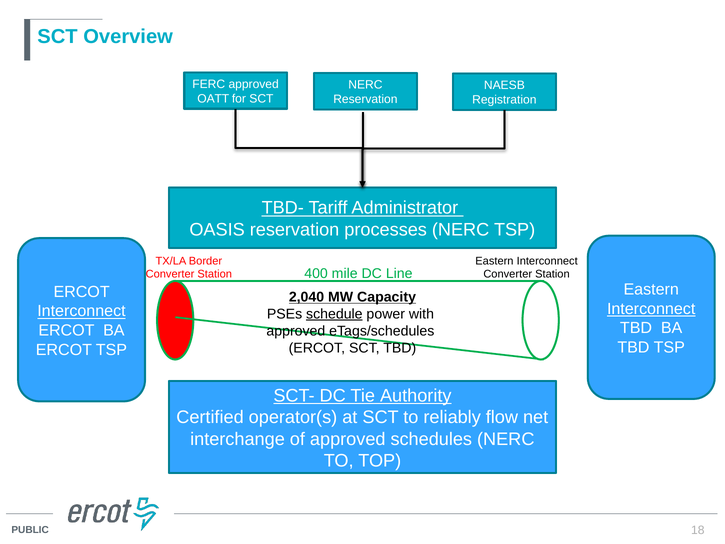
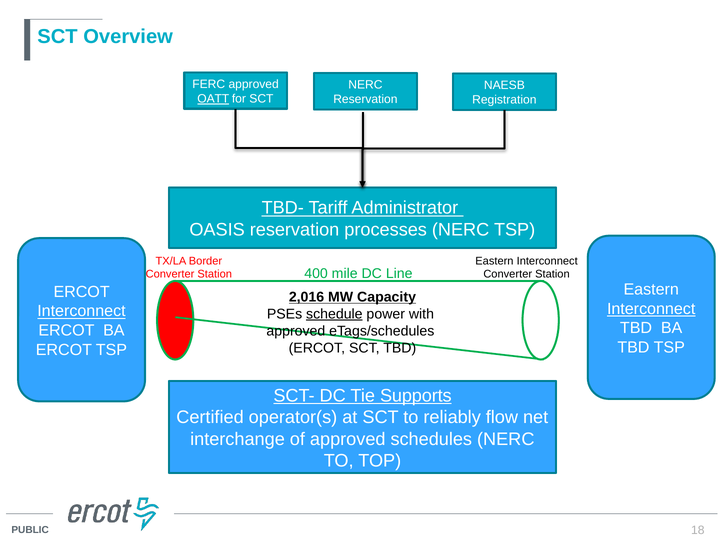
OATT underline: none -> present (213, 99)
2,040: 2,040 -> 2,016 (307, 297)
Authority: Authority -> Supports (416, 395)
